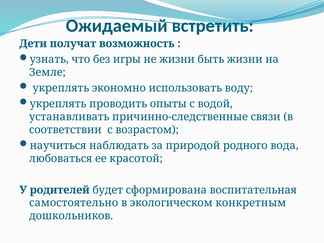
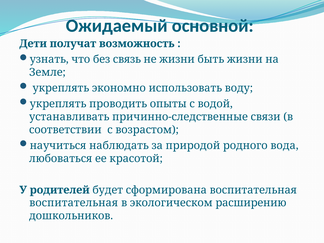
встретить: встретить -> основной (213, 26)
игры: игры -> связь (127, 59)
самостоятельно: самостоятельно -> воспитательная (74, 203)
конкретным: конкретным -> расширению (251, 203)
